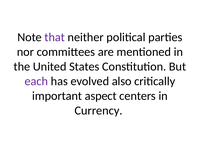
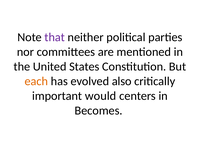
each colour: purple -> orange (36, 81)
aspect: aspect -> would (101, 96)
Currency: Currency -> Becomes (99, 111)
